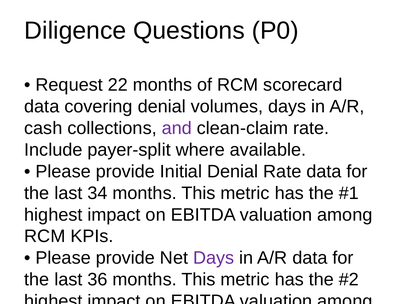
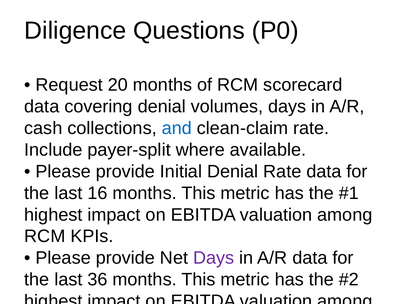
22: 22 -> 20 (118, 85)
and colour: purple -> blue (177, 128)
34: 34 -> 16 (98, 193)
